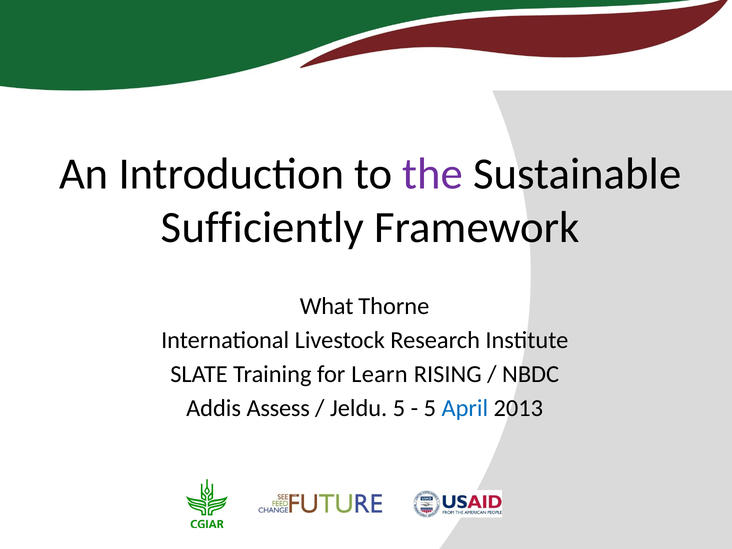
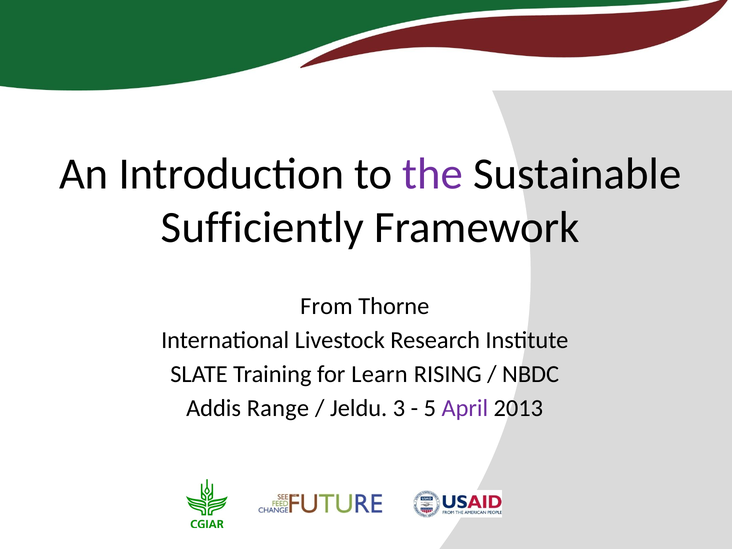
What: What -> From (326, 306)
Assess: Assess -> Range (278, 408)
Jeldu 5: 5 -> 3 (399, 408)
April colour: blue -> purple (465, 408)
